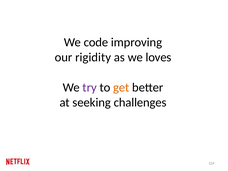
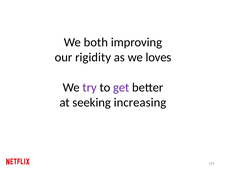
code: code -> both (96, 42)
get colour: orange -> purple (121, 87)
challenges: challenges -> increasing (140, 102)
